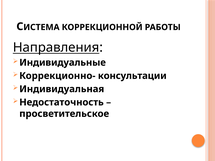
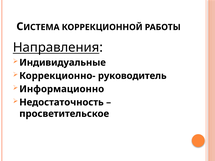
консультации: консультации -> руководитель (132, 76)
Индивидуальная: Индивидуальная -> Информационно (62, 89)
